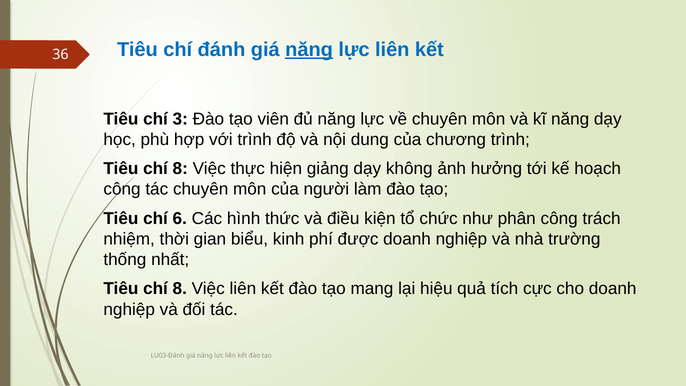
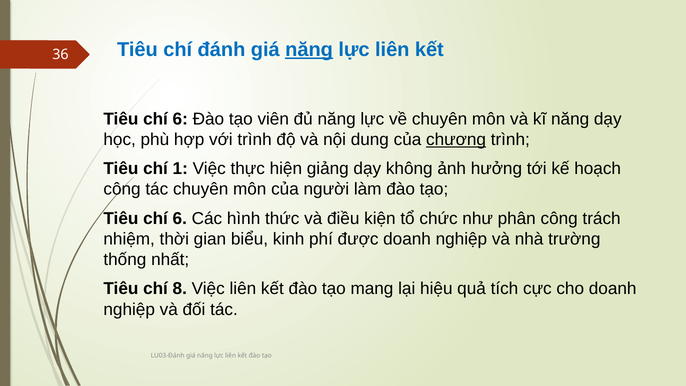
3: 3 -> 6 (180, 119)
chương underline: none -> present (456, 139)
8: 8 -> 1 (180, 169)
